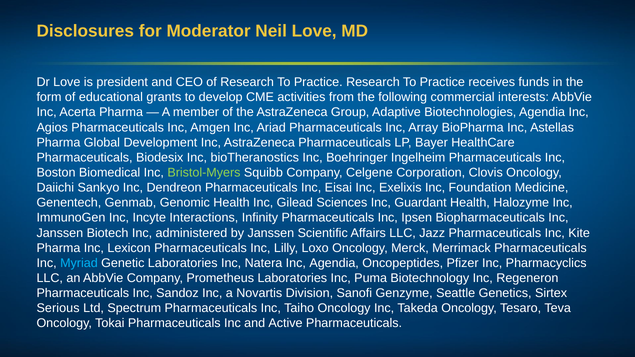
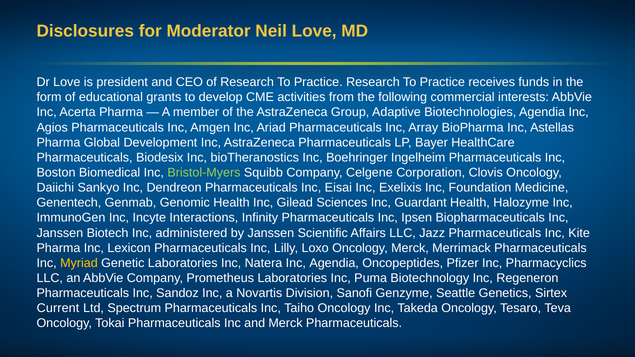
Myriad colour: light blue -> yellow (79, 263)
Serious: Serious -> Current (58, 308)
and Active: Active -> Merck (285, 323)
